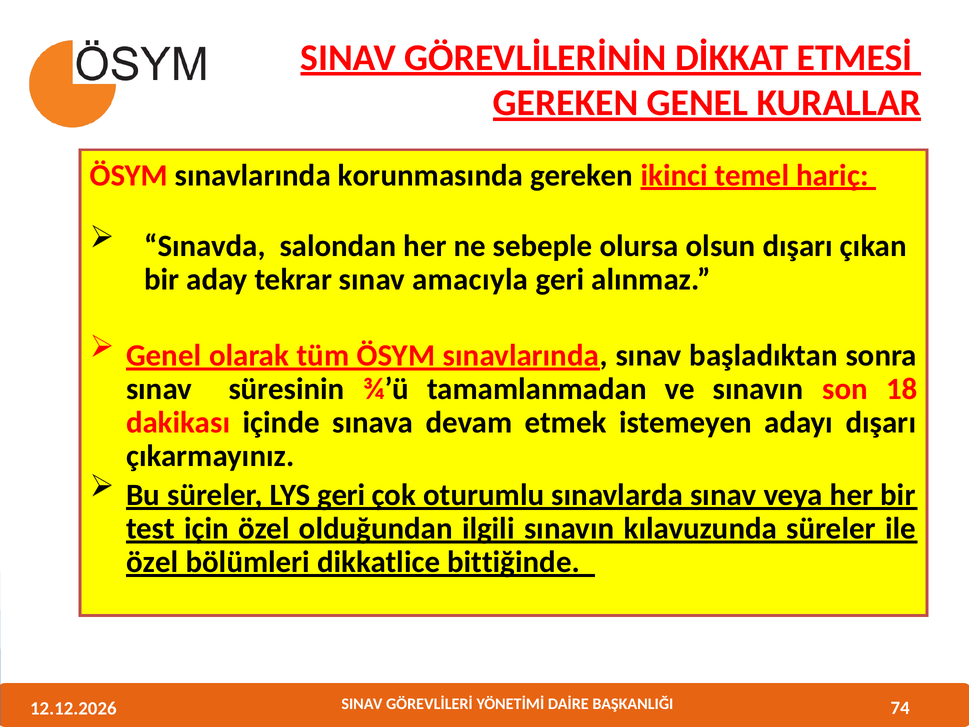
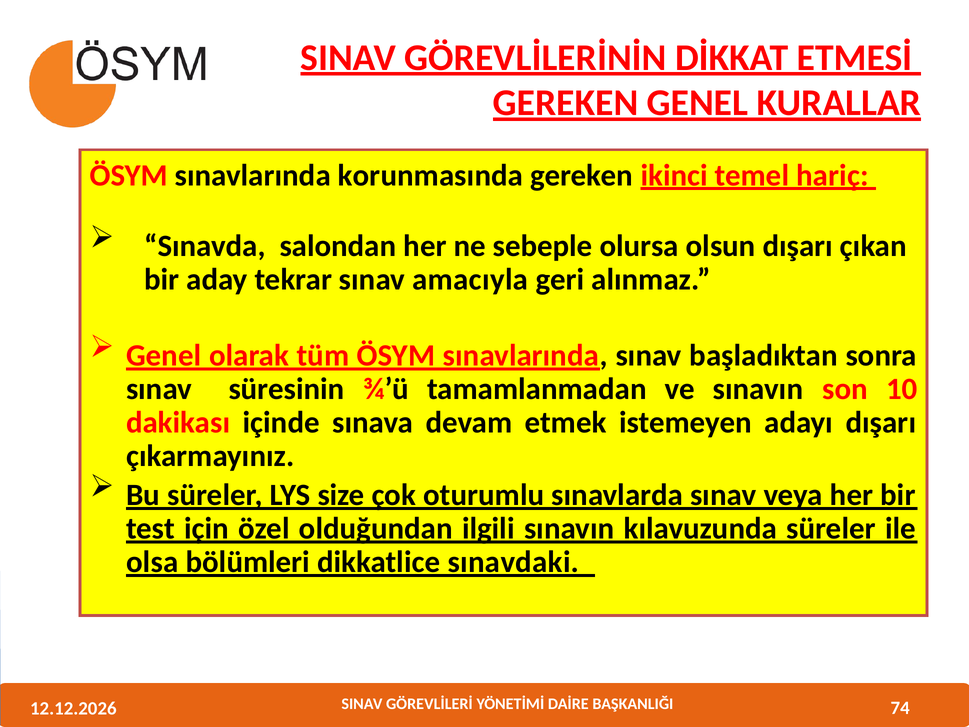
18: 18 -> 10 (902, 389)
LYS geri: geri -> size (341, 495)
özel: özel -> olsa (152, 562)
bittiğinde: bittiğinde -> sınavdaki (513, 562)
